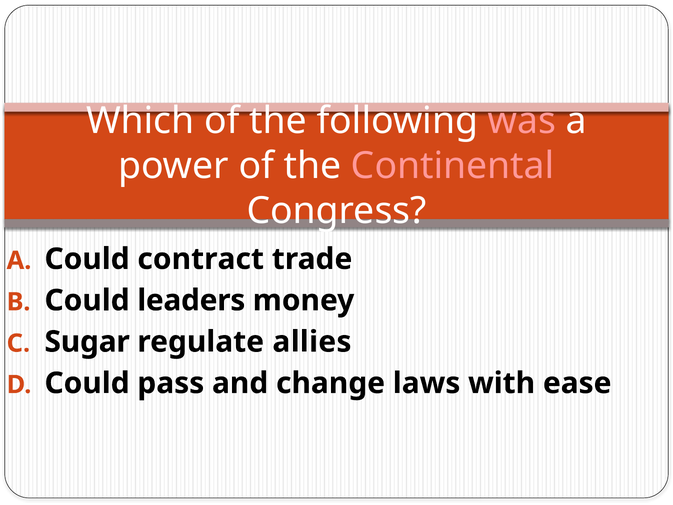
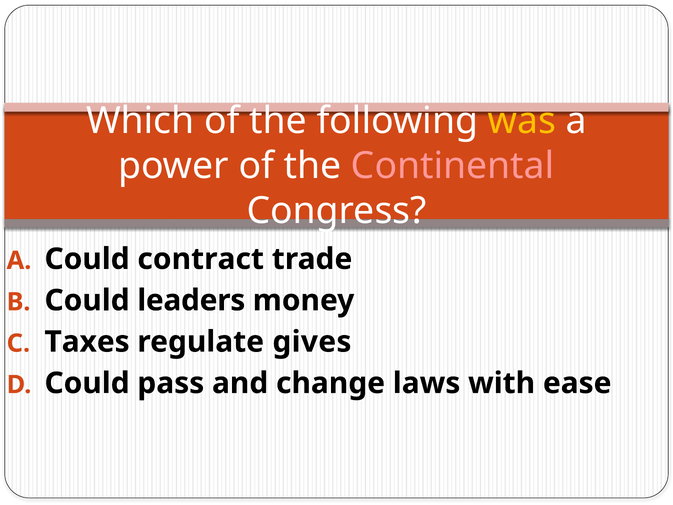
was colour: pink -> yellow (522, 121)
Sugar: Sugar -> Taxes (87, 342)
allies: allies -> gives (312, 342)
